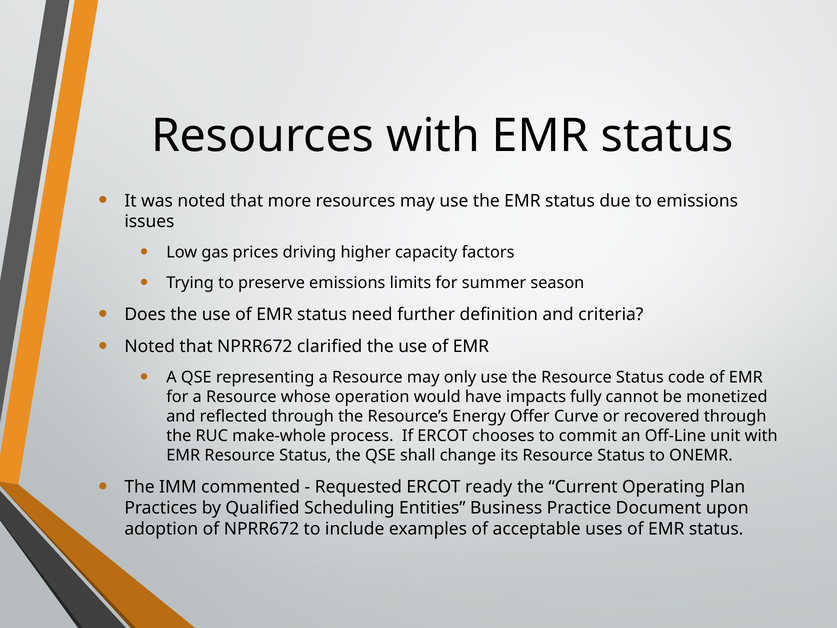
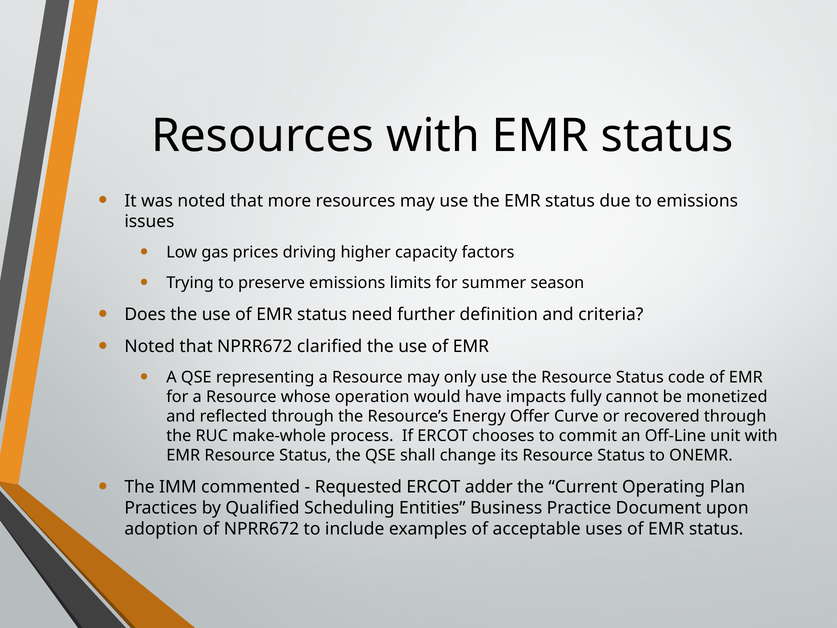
ready: ready -> adder (489, 487)
